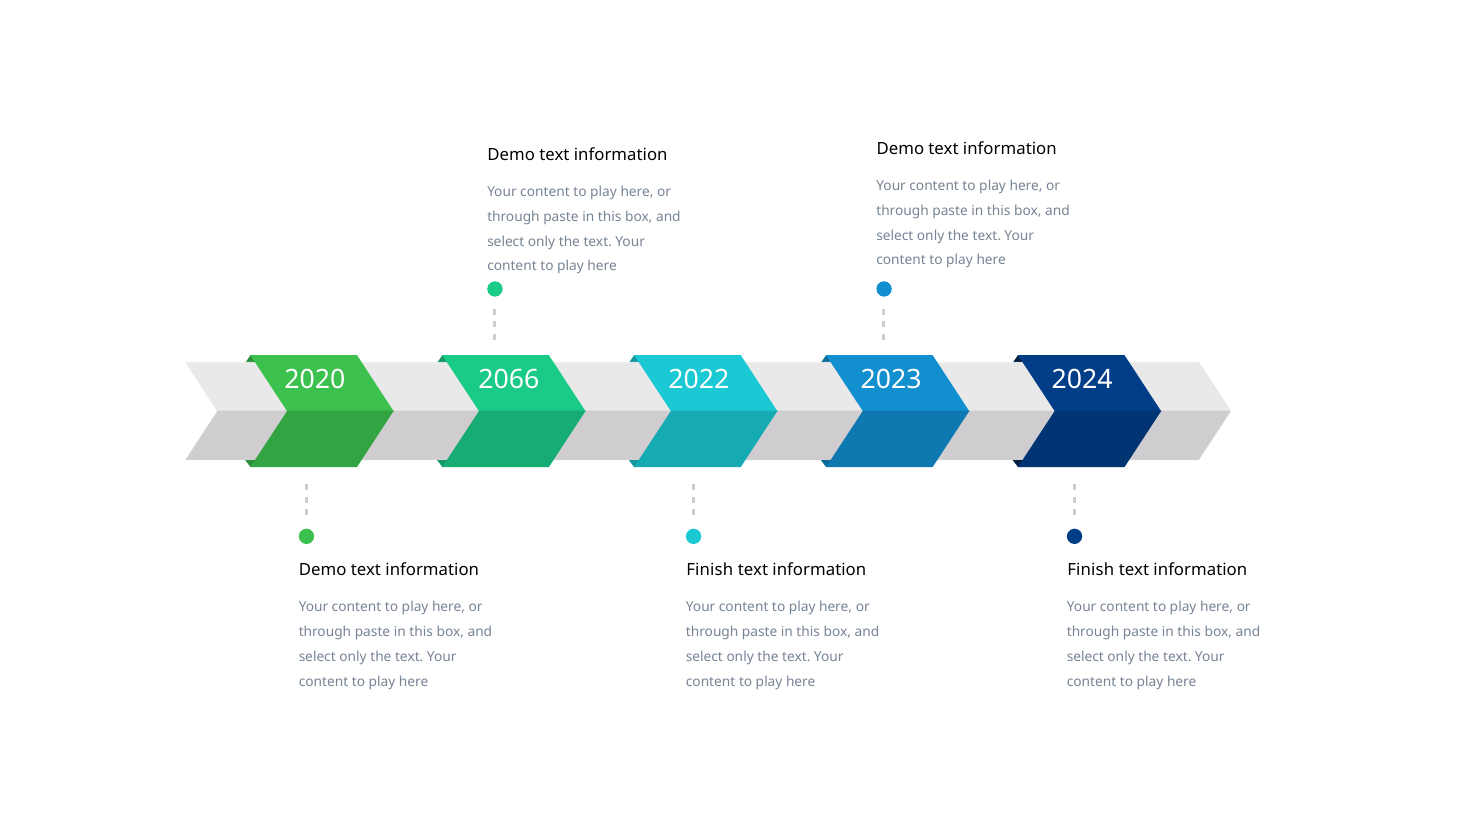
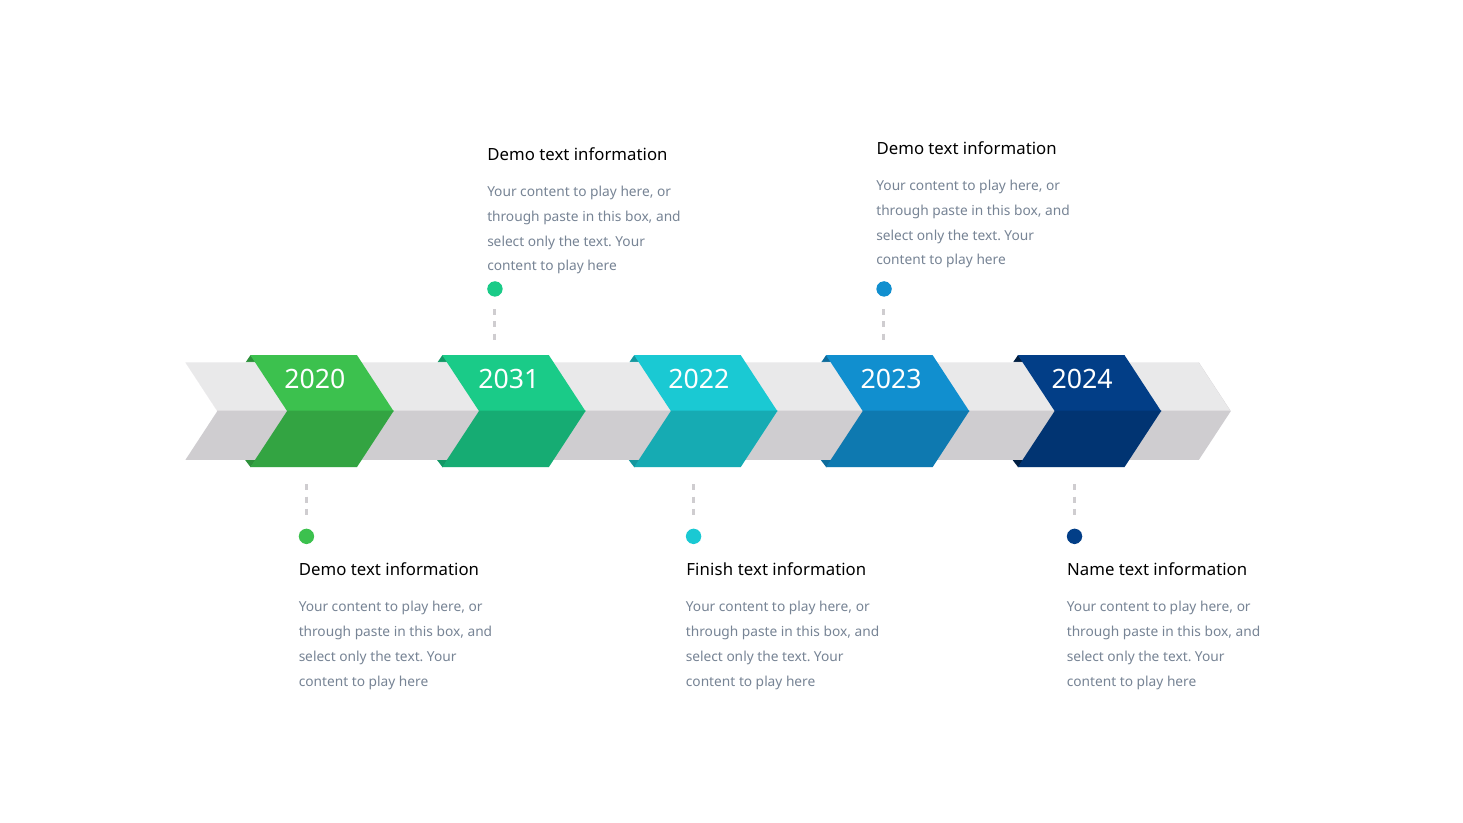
2066: 2066 -> 2031 (509, 380)
Finish: Finish -> Name (1091, 570)
